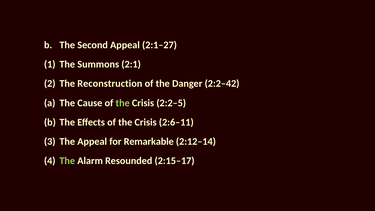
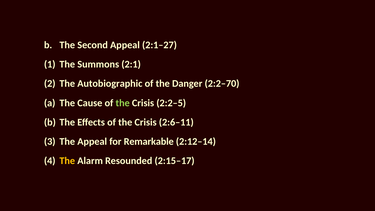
Reconstruction: Reconstruction -> Autobiographic (110, 84)
2:2–42: 2:2–42 -> 2:2–70 (222, 84)
The colour: light green -> yellow (67, 161)
